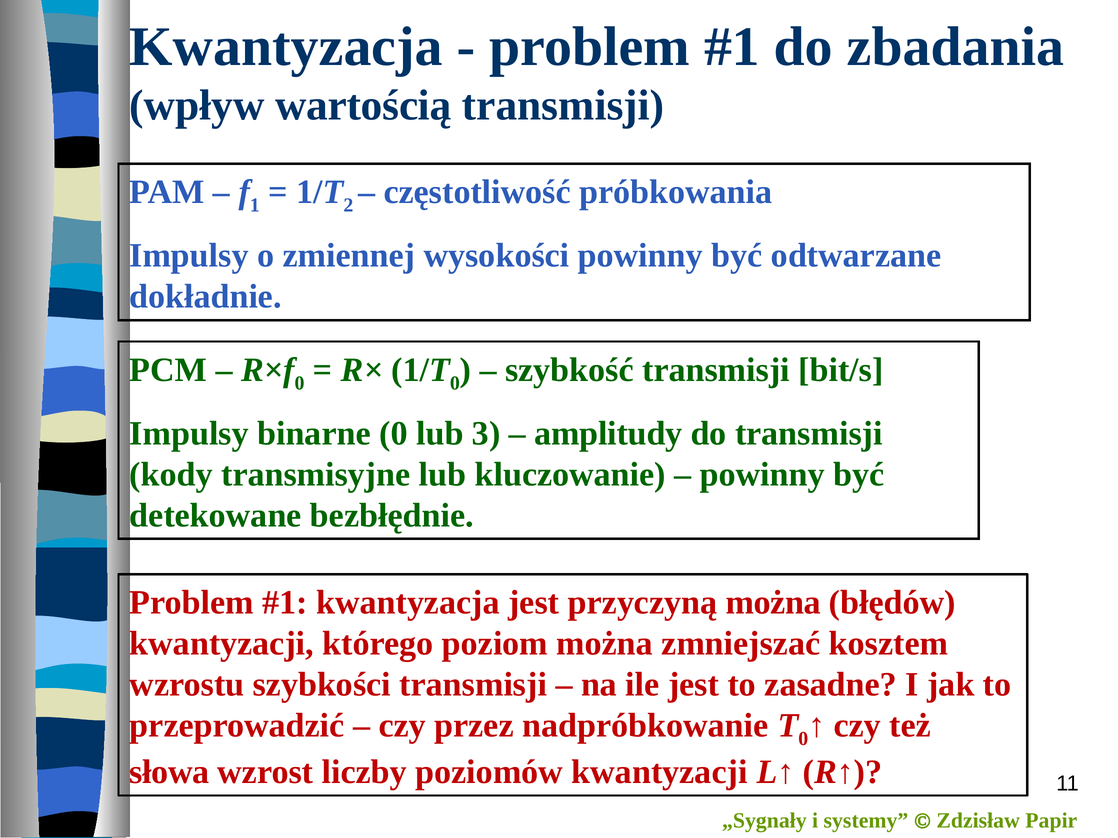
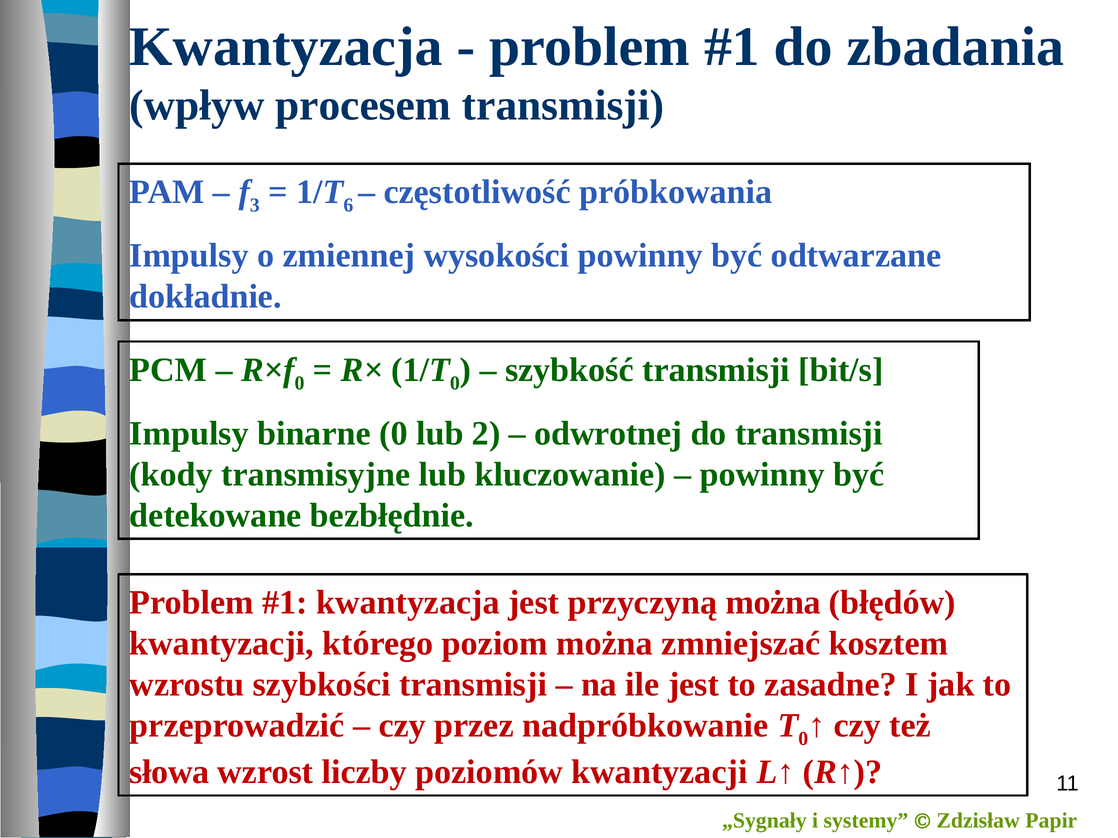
wartością: wartością -> procesem (363, 106)
1: 1 -> 3 (255, 205)
2: 2 -> 6 (348, 205)
3: 3 -> 2 (486, 434)
amplitudy: amplitudy -> odwrotnej (608, 434)
